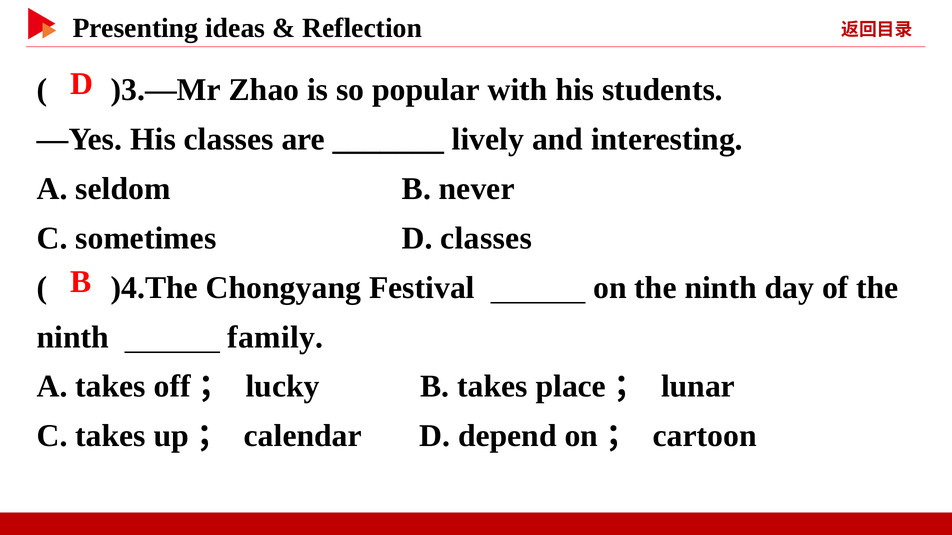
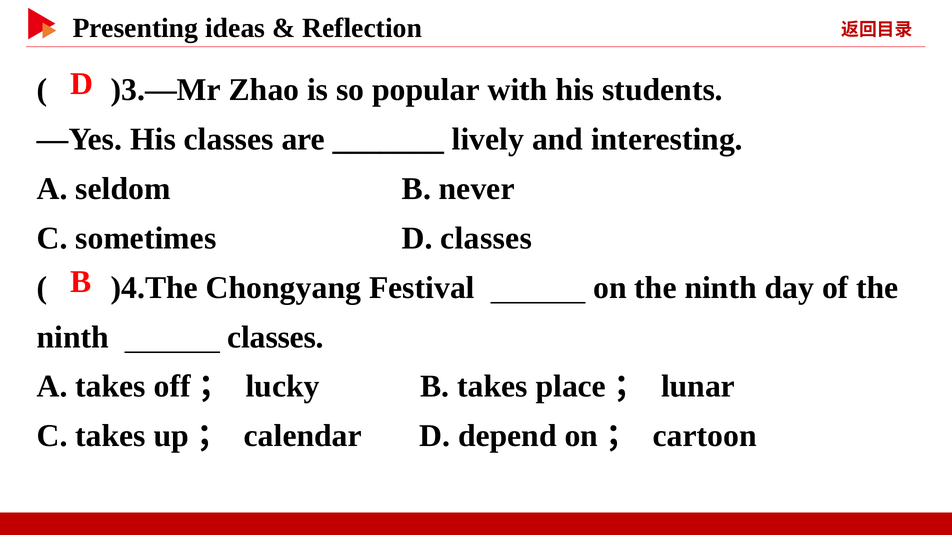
ninth family: family -> classes (276, 337)
